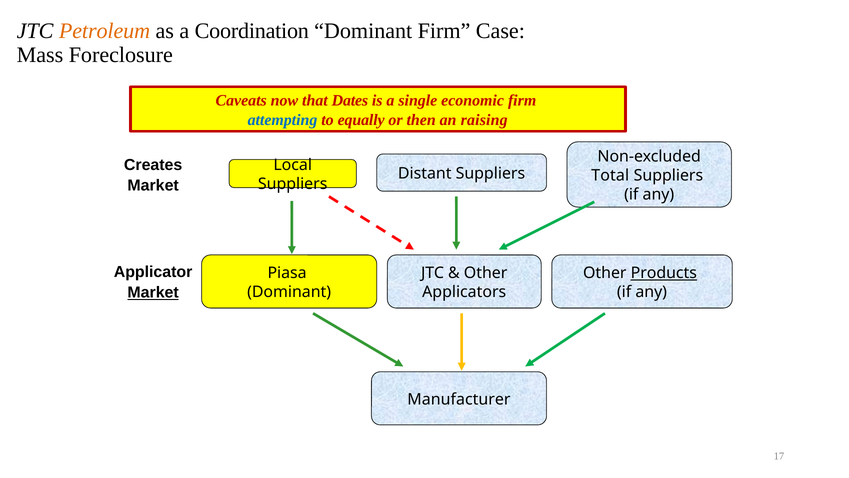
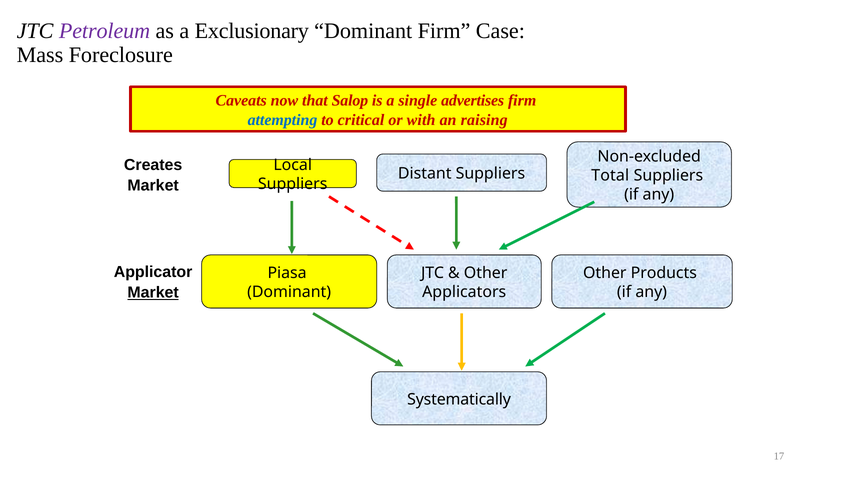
Petroleum colour: orange -> purple (105, 31)
Coordination: Coordination -> Exclusionary (252, 31)
Dates: Dates -> Salop (350, 101)
economic: economic -> advertises (473, 101)
equally: equally -> critical (361, 120)
then: then -> with (421, 120)
Products underline: present -> none (664, 273)
Manufacturer: Manufacturer -> Systematically (459, 399)
